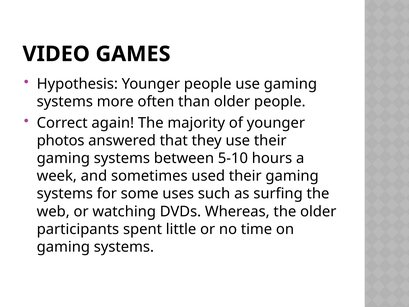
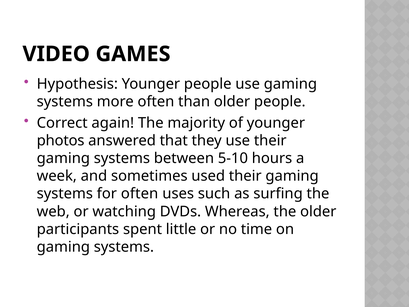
for some: some -> often (140, 194)
